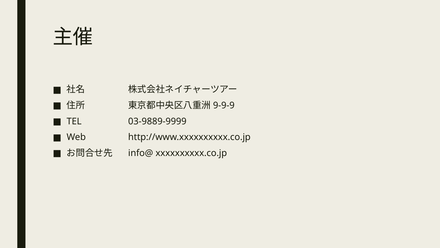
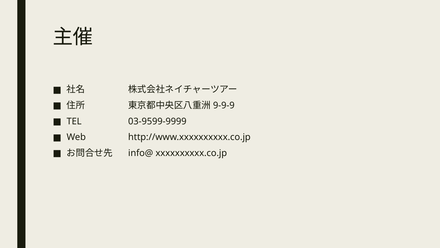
03-9889-9999: 03-9889-9999 -> 03-9599-9999 (157, 121)
